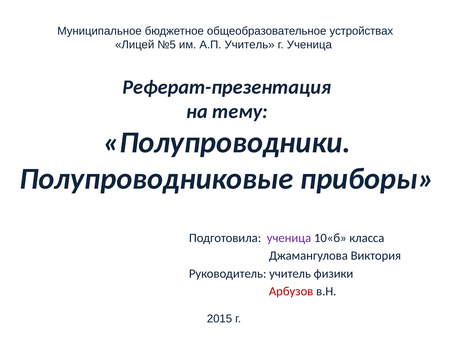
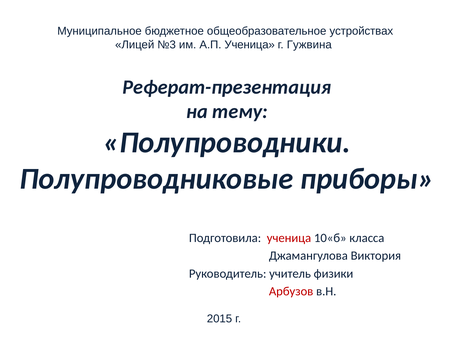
№5: №5 -> №3 (167, 45)
А.П Учитель: Учитель -> Ученица (250, 45)
г Ученица: Ученица -> Гужвина (309, 45)
ученица colour: purple -> red (289, 238)
